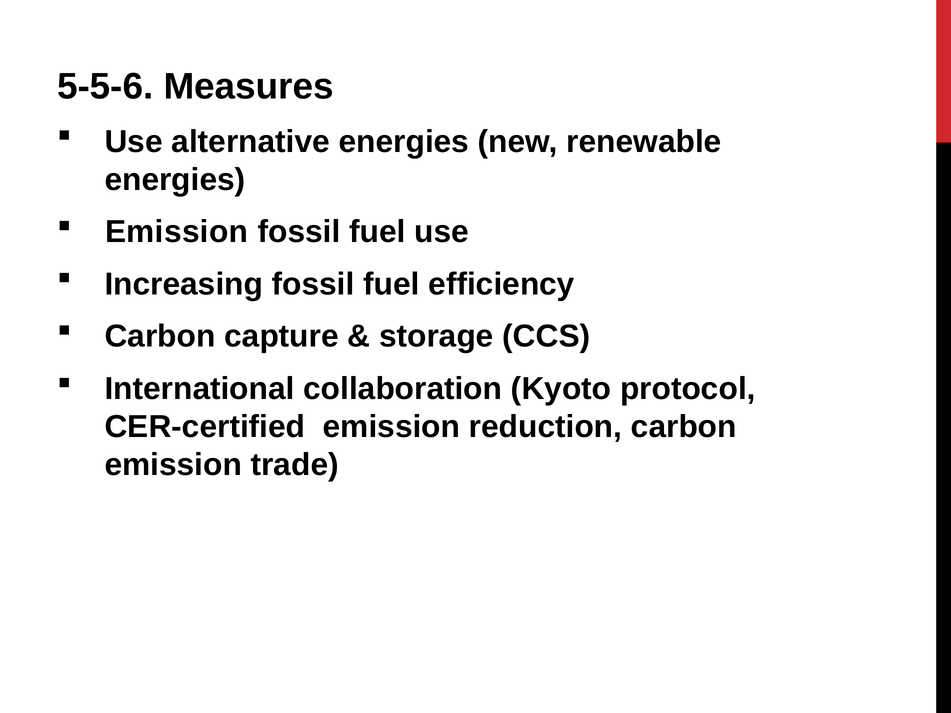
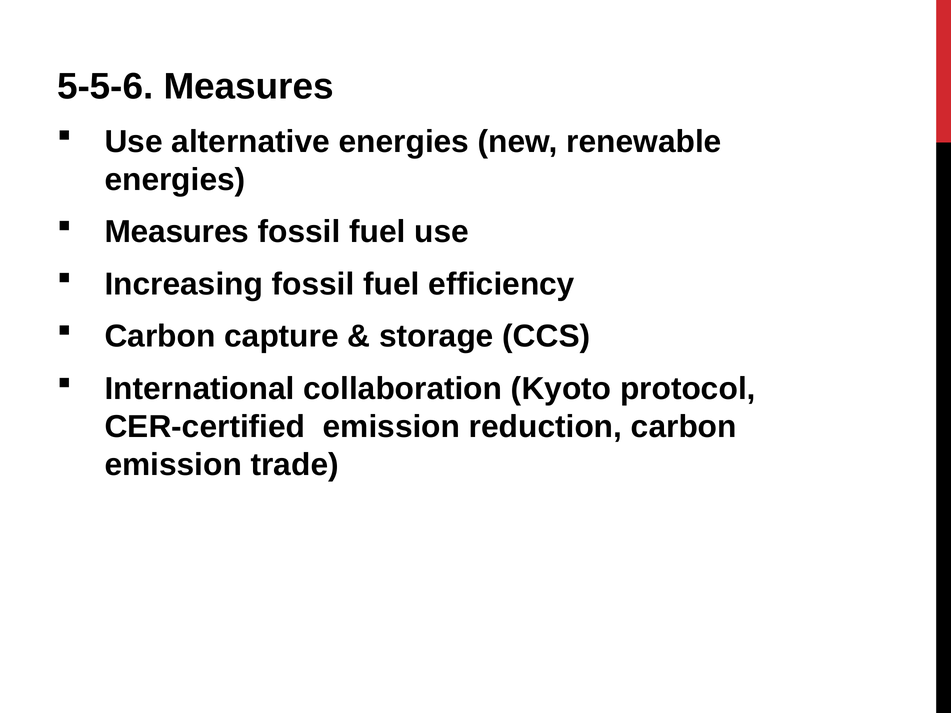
Emission: Emission -> Measures (177, 232)
